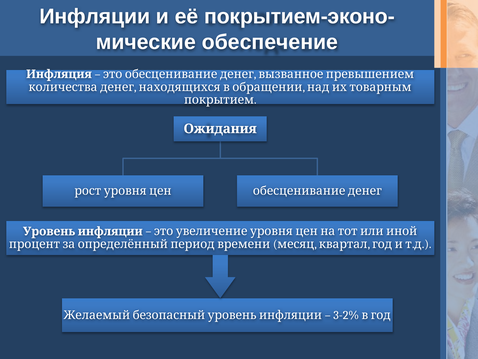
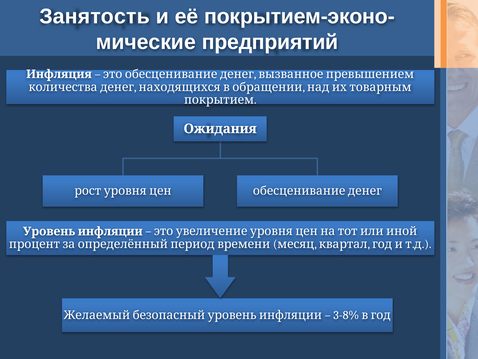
Инфляции: Инфляции -> Занятость (95, 17)
обеспечение: обеспечение -> предприятий (270, 42)
3-2%: 3-2% -> 3-8% (346, 315)
